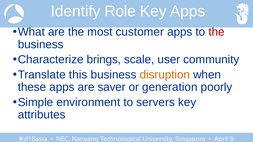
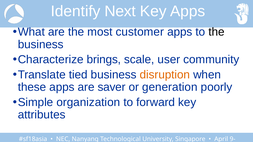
Role: Role -> Next (120, 11)
the colour: red -> black (216, 32)
this: this -> tied (78, 75)
environment: environment -> organization (88, 103)
servers: servers -> forward (156, 103)
